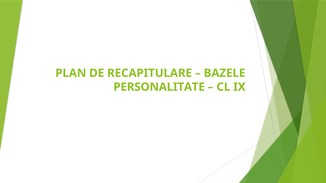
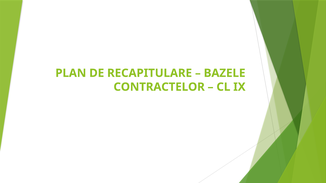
PERSONALITATE: PERSONALITATE -> CONTRACTELOR (159, 87)
